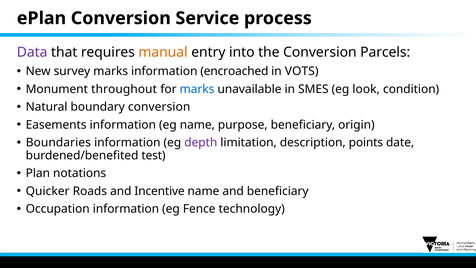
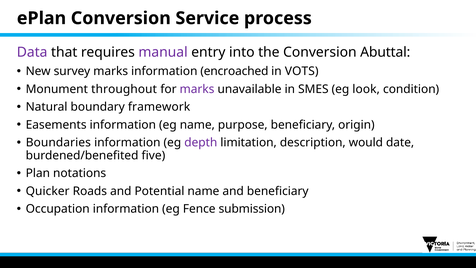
manual colour: orange -> purple (163, 52)
Parcels: Parcels -> Abuttal (385, 52)
marks colour: blue -> purple (197, 89)
boundary conversion: conversion -> framework (159, 107)
points: points -> would (366, 142)
test: test -> five (153, 155)
Incentive: Incentive -> Potential (159, 191)
technology: technology -> submission (252, 209)
